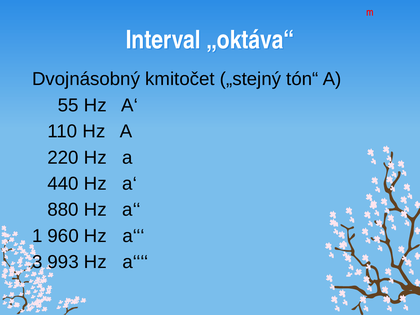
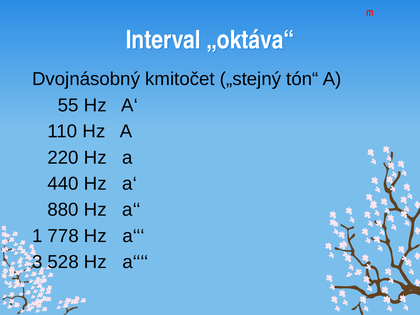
960: 960 -> 778 (63, 236)
993: 993 -> 528 (63, 262)
